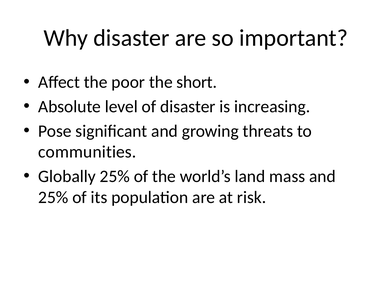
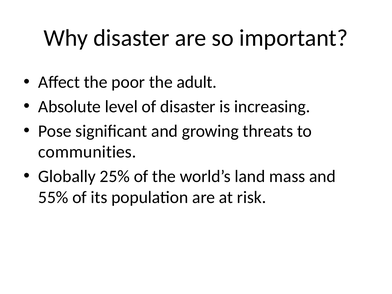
short: short -> adult (197, 82)
25%: 25% -> 55% (53, 197)
